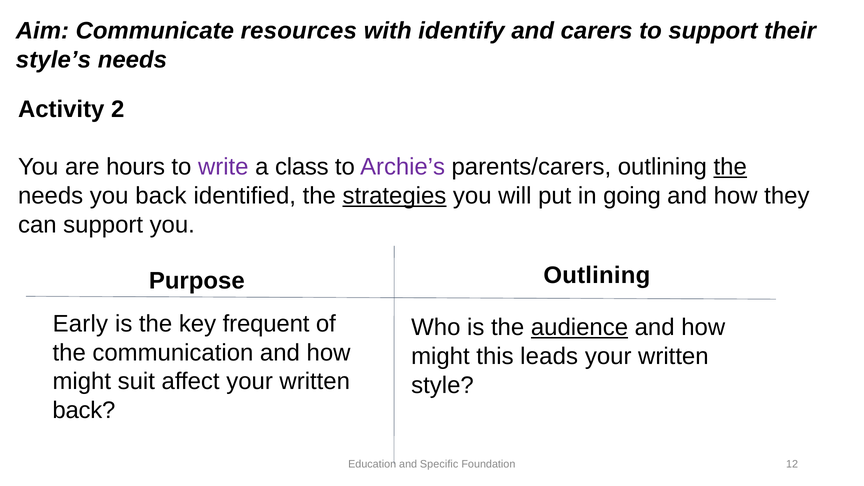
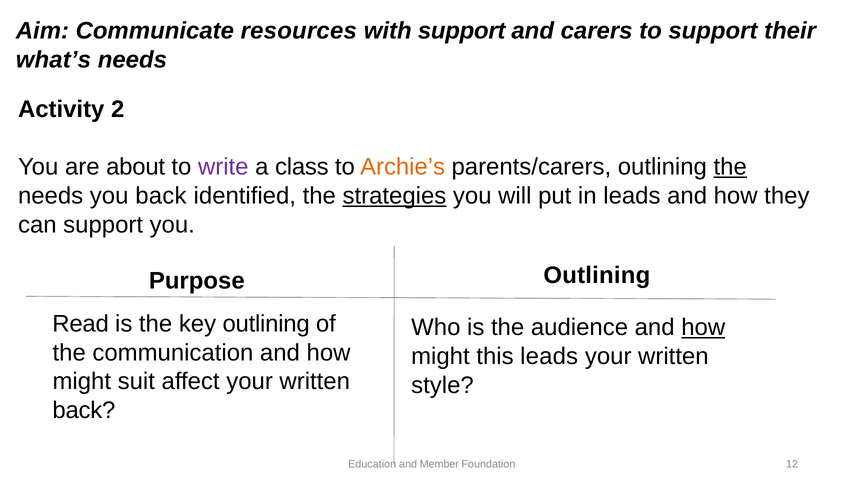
with identify: identify -> support (462, 31)
style’s: style’s -> what’s (53, 60)
hours: hours -> about (136, 167)
Archie’s colour: purple -> orange (403, 167)
in going: going -> leads (632, 196)
Early: Early -> Read (81, 324)
key frequent: frequent -> outlining (266, 324)
audience underline: present -> none (579, 328)
how underline: none -> present (703, 328)
Specific: Specific -> Member (439, 464)
